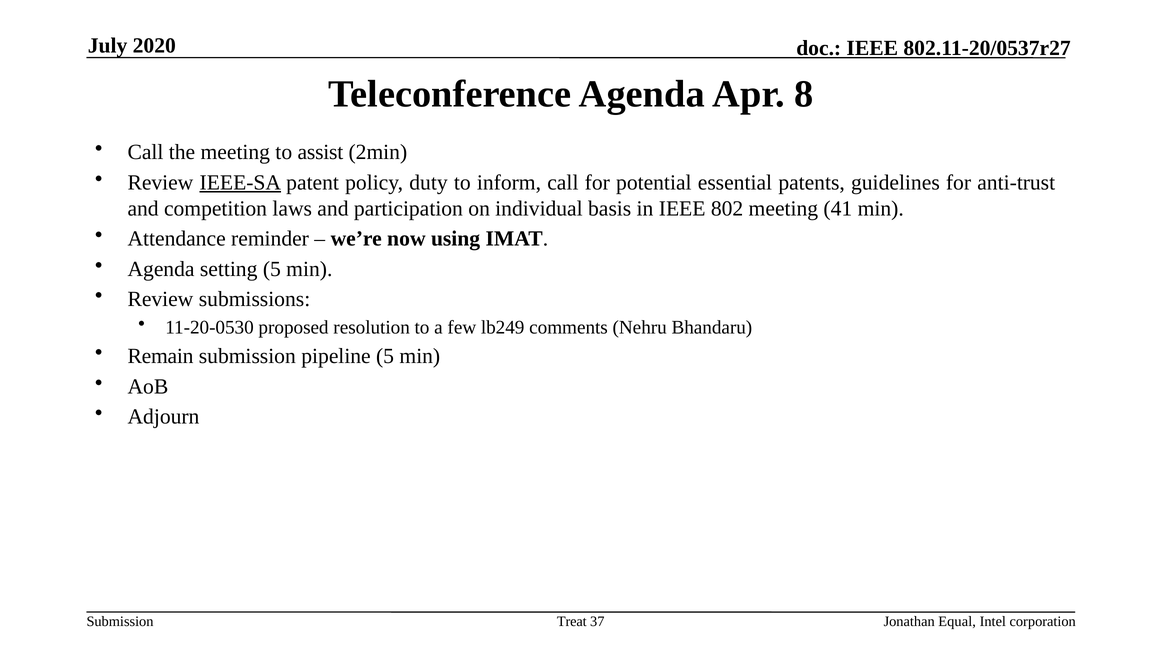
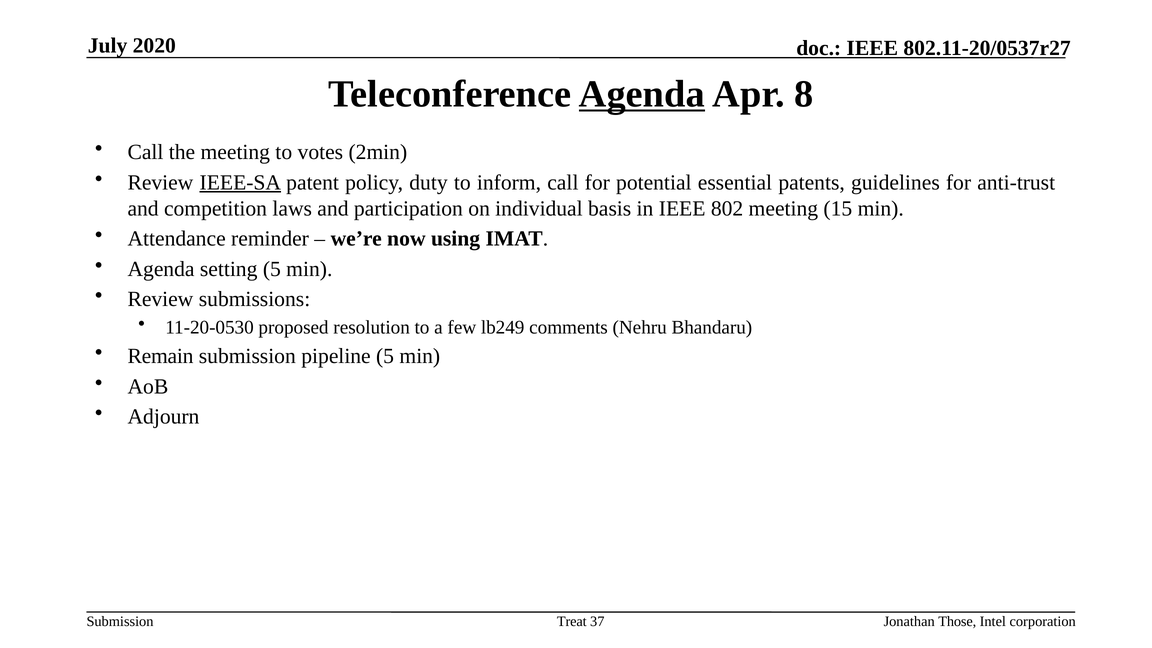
Agenda underline: none -> present (642, 94)
assist: assist -> votes (320, 152)
41: 41 -> 15 (838, 208)
Equal: Equal -> Those (957, 621)
